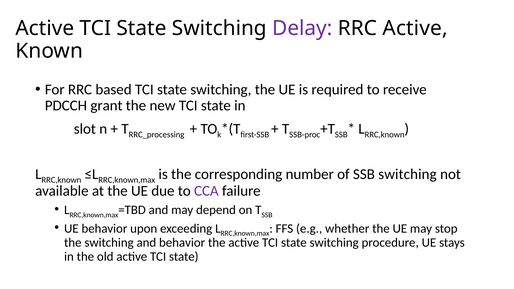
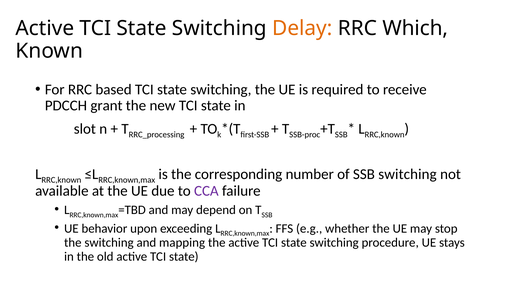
Delay colour: purple -> orange (302, 28)
RRC Active: Active -> Which (415, 28)
and behavior: behavior -> mapping (182, 243)
